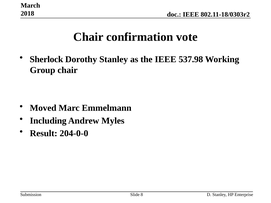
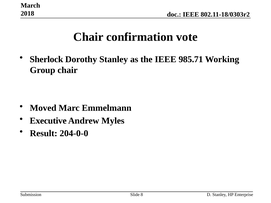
537.98: 537.98 -> 985.71 (191, 59)
Including: Including -> Executive (48, 121)
